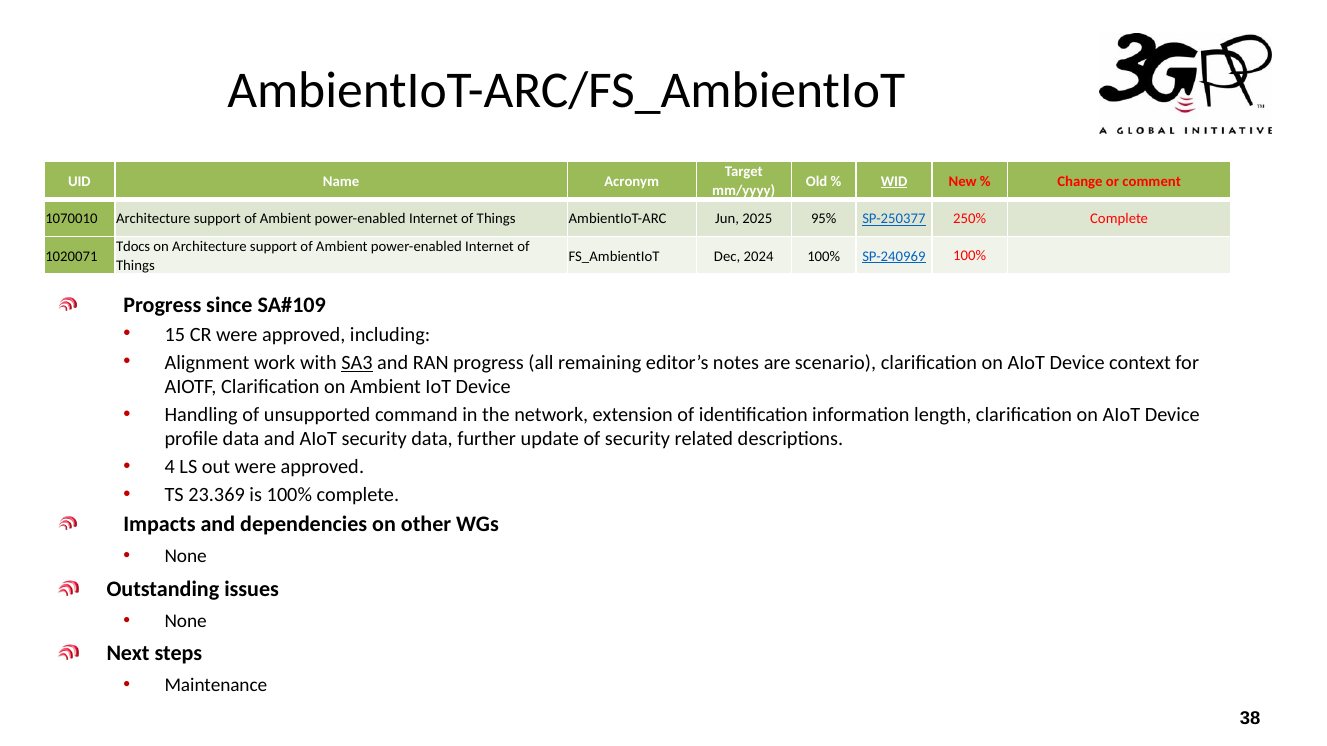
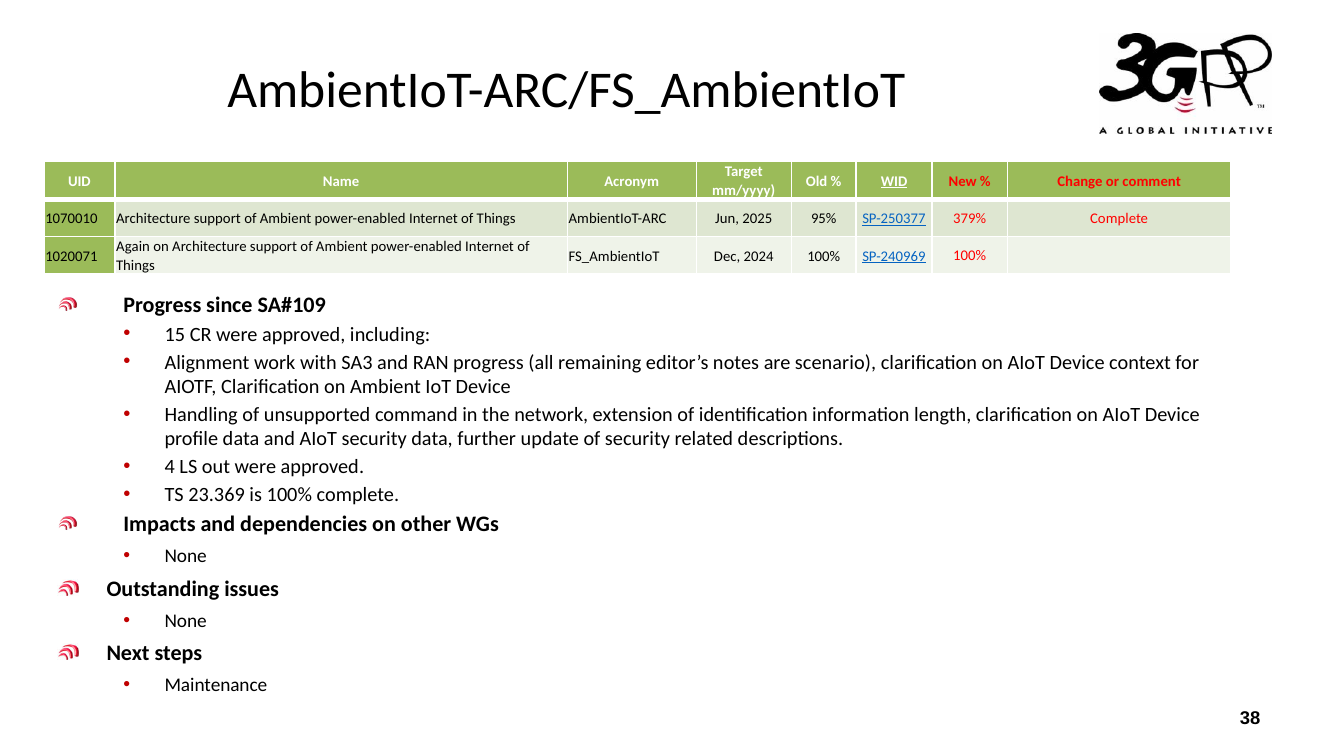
250%: 250% -> 379% (970, 218)
Tdocs: Tdocs -> Again (133, 247)
SA3 underline: present -> none (357, 363)
